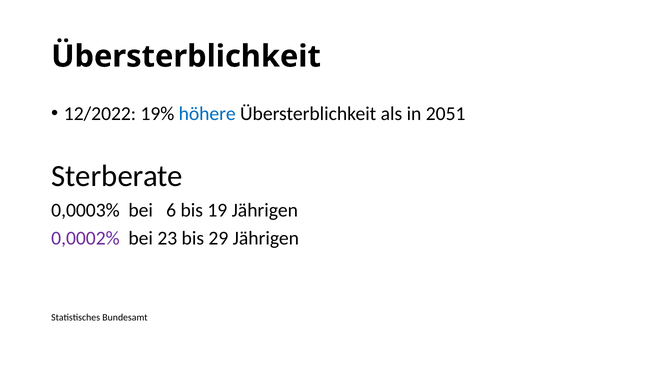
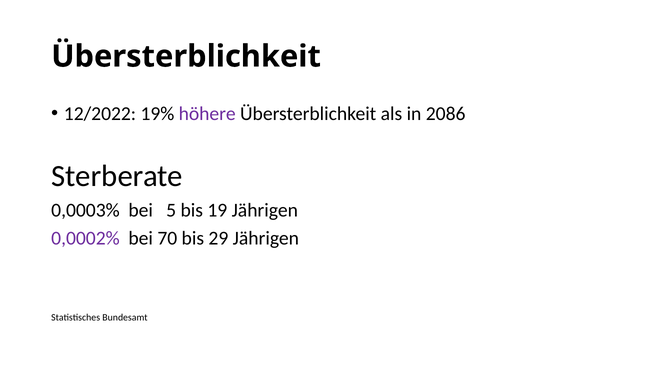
höhere colour: blue -> purple (207, 114)
2051: 2051 -> 2086 (446, 114)
6: 6 -> 5 (171, 210)
23: 23 -> 70 (167, 238)
